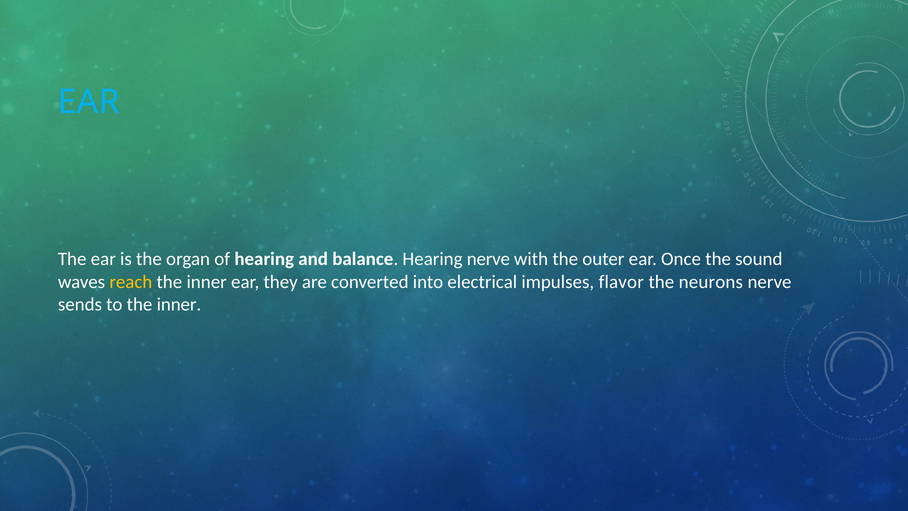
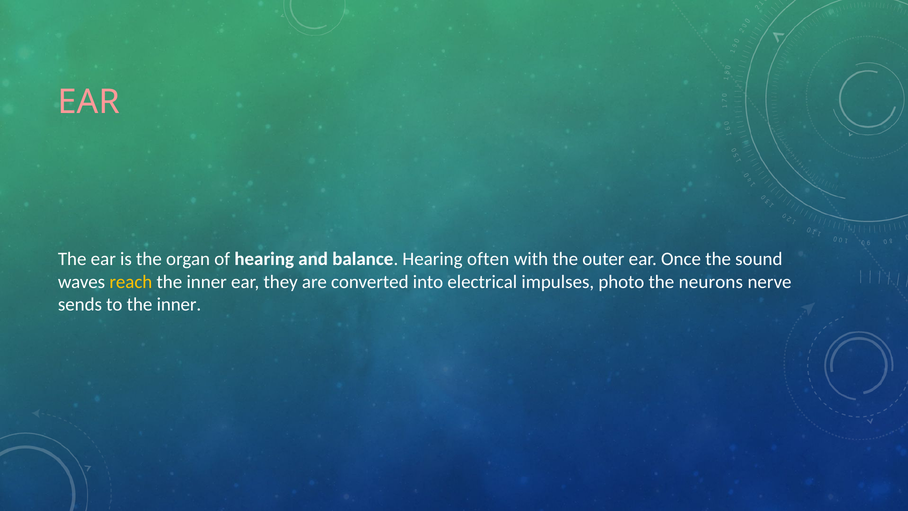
EAR colour: light blue -> pink (89, 102)
Hearing nerve: nerve -> often (488, 259)
flavor: flavor -> photo (621, 282)
